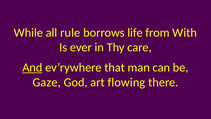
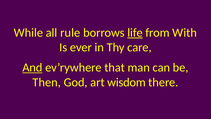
life underline: none -> present (135, 33)
Gaze: Gaze -> Then (47, 82)
flowing: flowing -> wisdom (127, 82)
